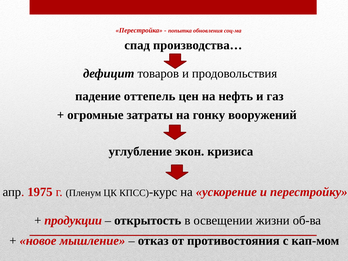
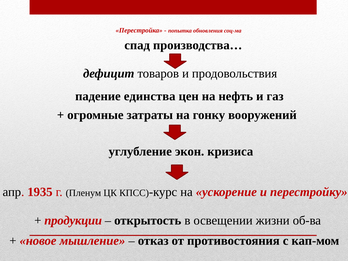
оттепель: оттепель -> единства (150, 96)
1975: 1975 -> 1935 (40, 192)
